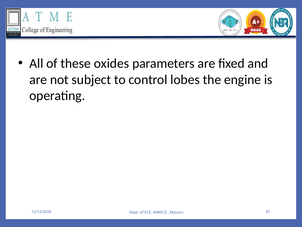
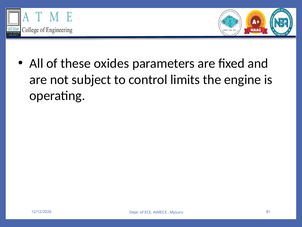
lobes: lobes -> limits (185, 79)
